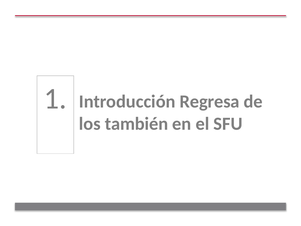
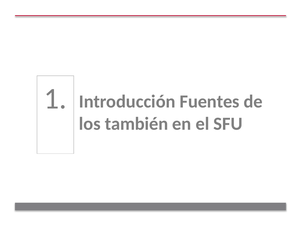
Regresa: Regresa -> Fuentes (210, 101)
